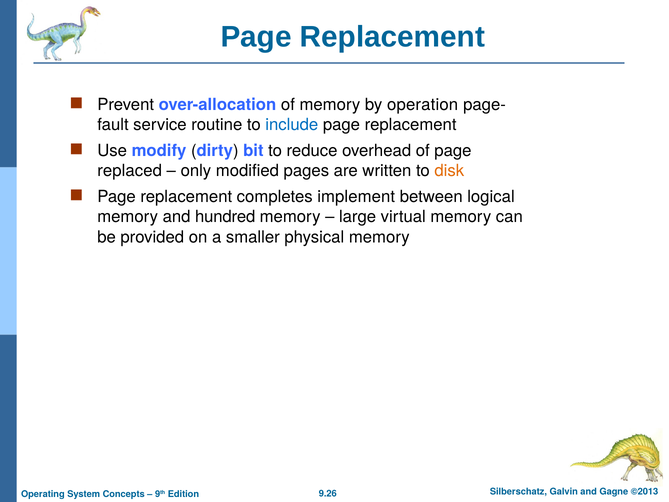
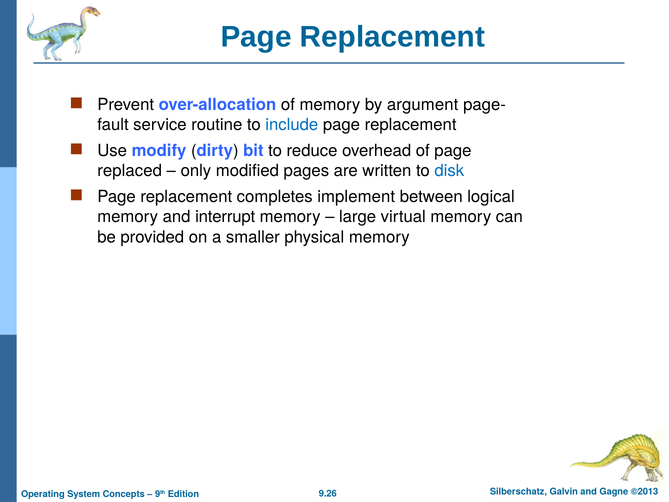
operation: operation -> argument (423, 105)
disk colour: orange -> blue (449, 171)
hundred: hundred -> interrupt (225, 217)
